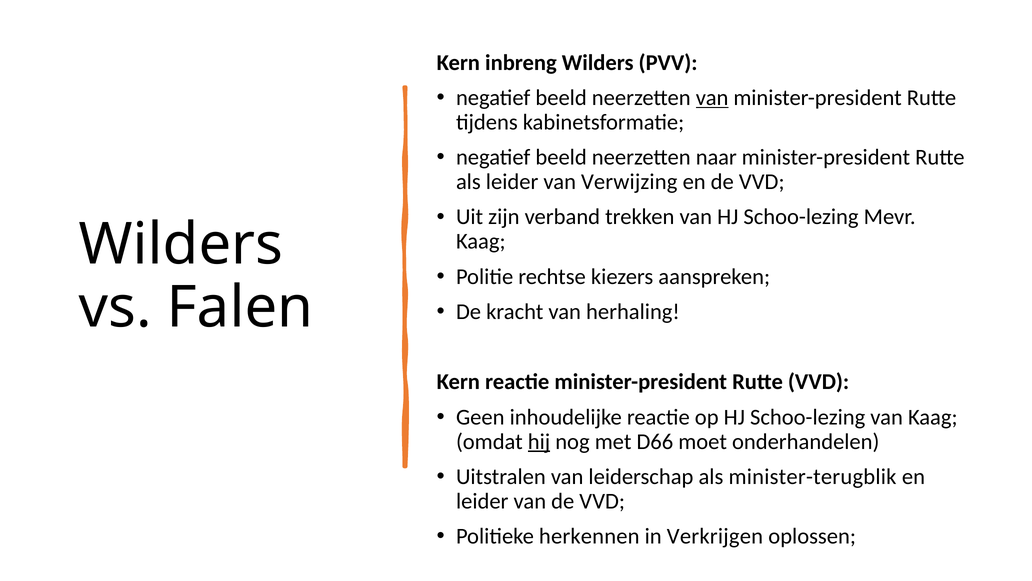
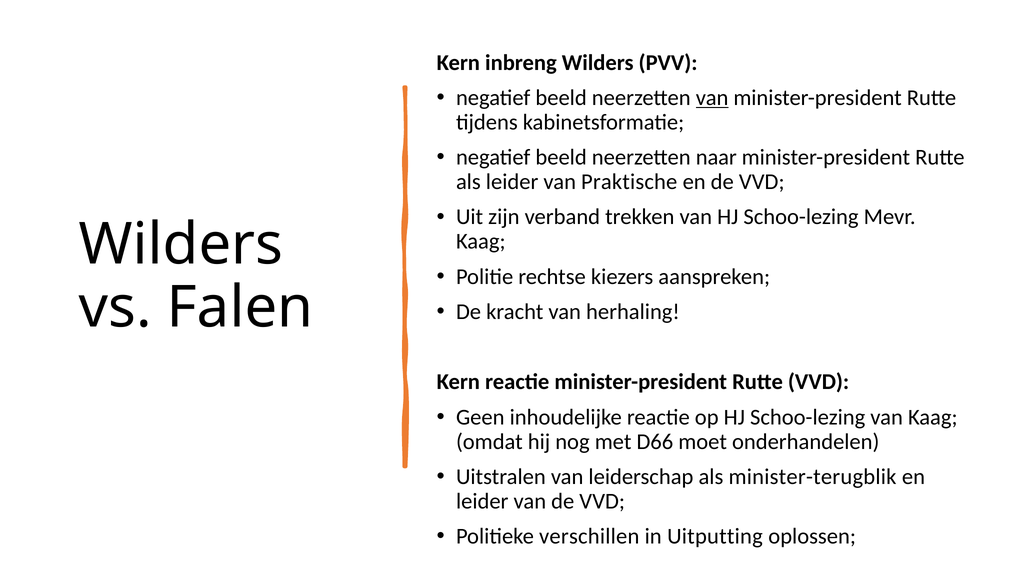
Verwijzing: Verwijzing -> Praktische (629, 182)
hij underline: present -> none (539, 441)
herkennen: herkennen -> verschillen (589, 536)
Verkrijgen: Verkrijgen -> Uitputting (715, 536)
